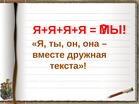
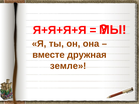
текста: текста -> земле (68, 66)
